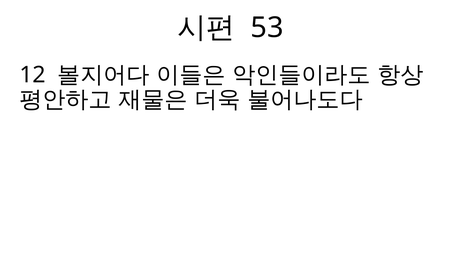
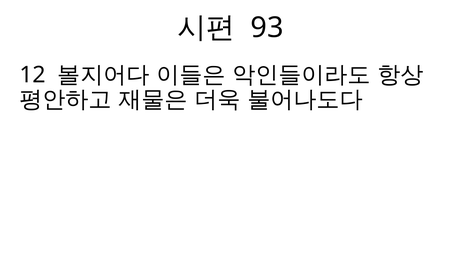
53: 53 -> 93 (267, 28)
